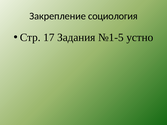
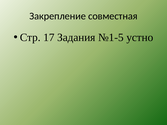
социология: социология -> совместная (113, 16)
